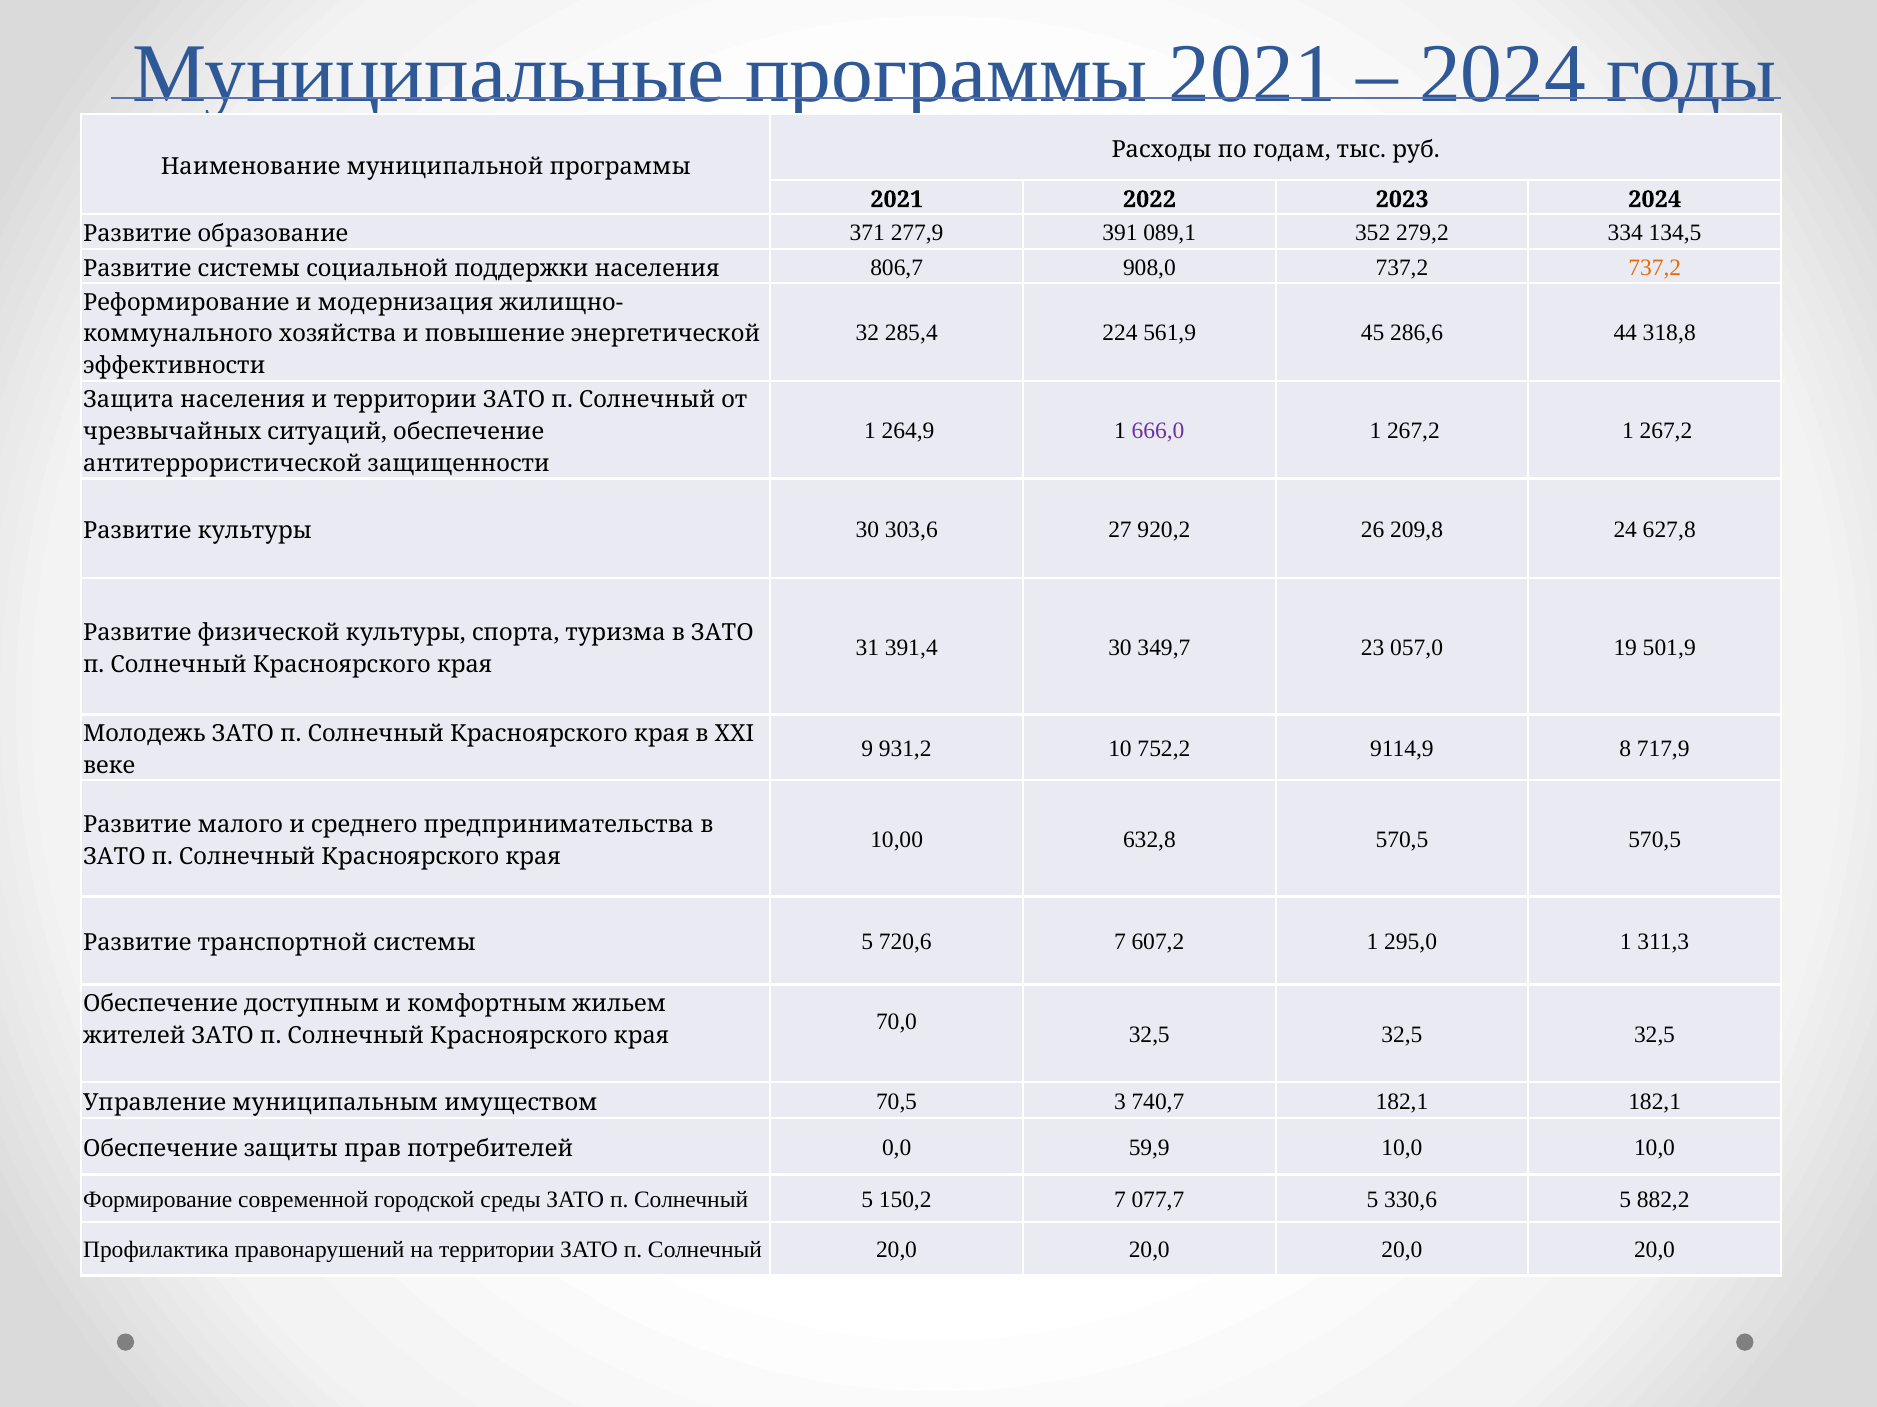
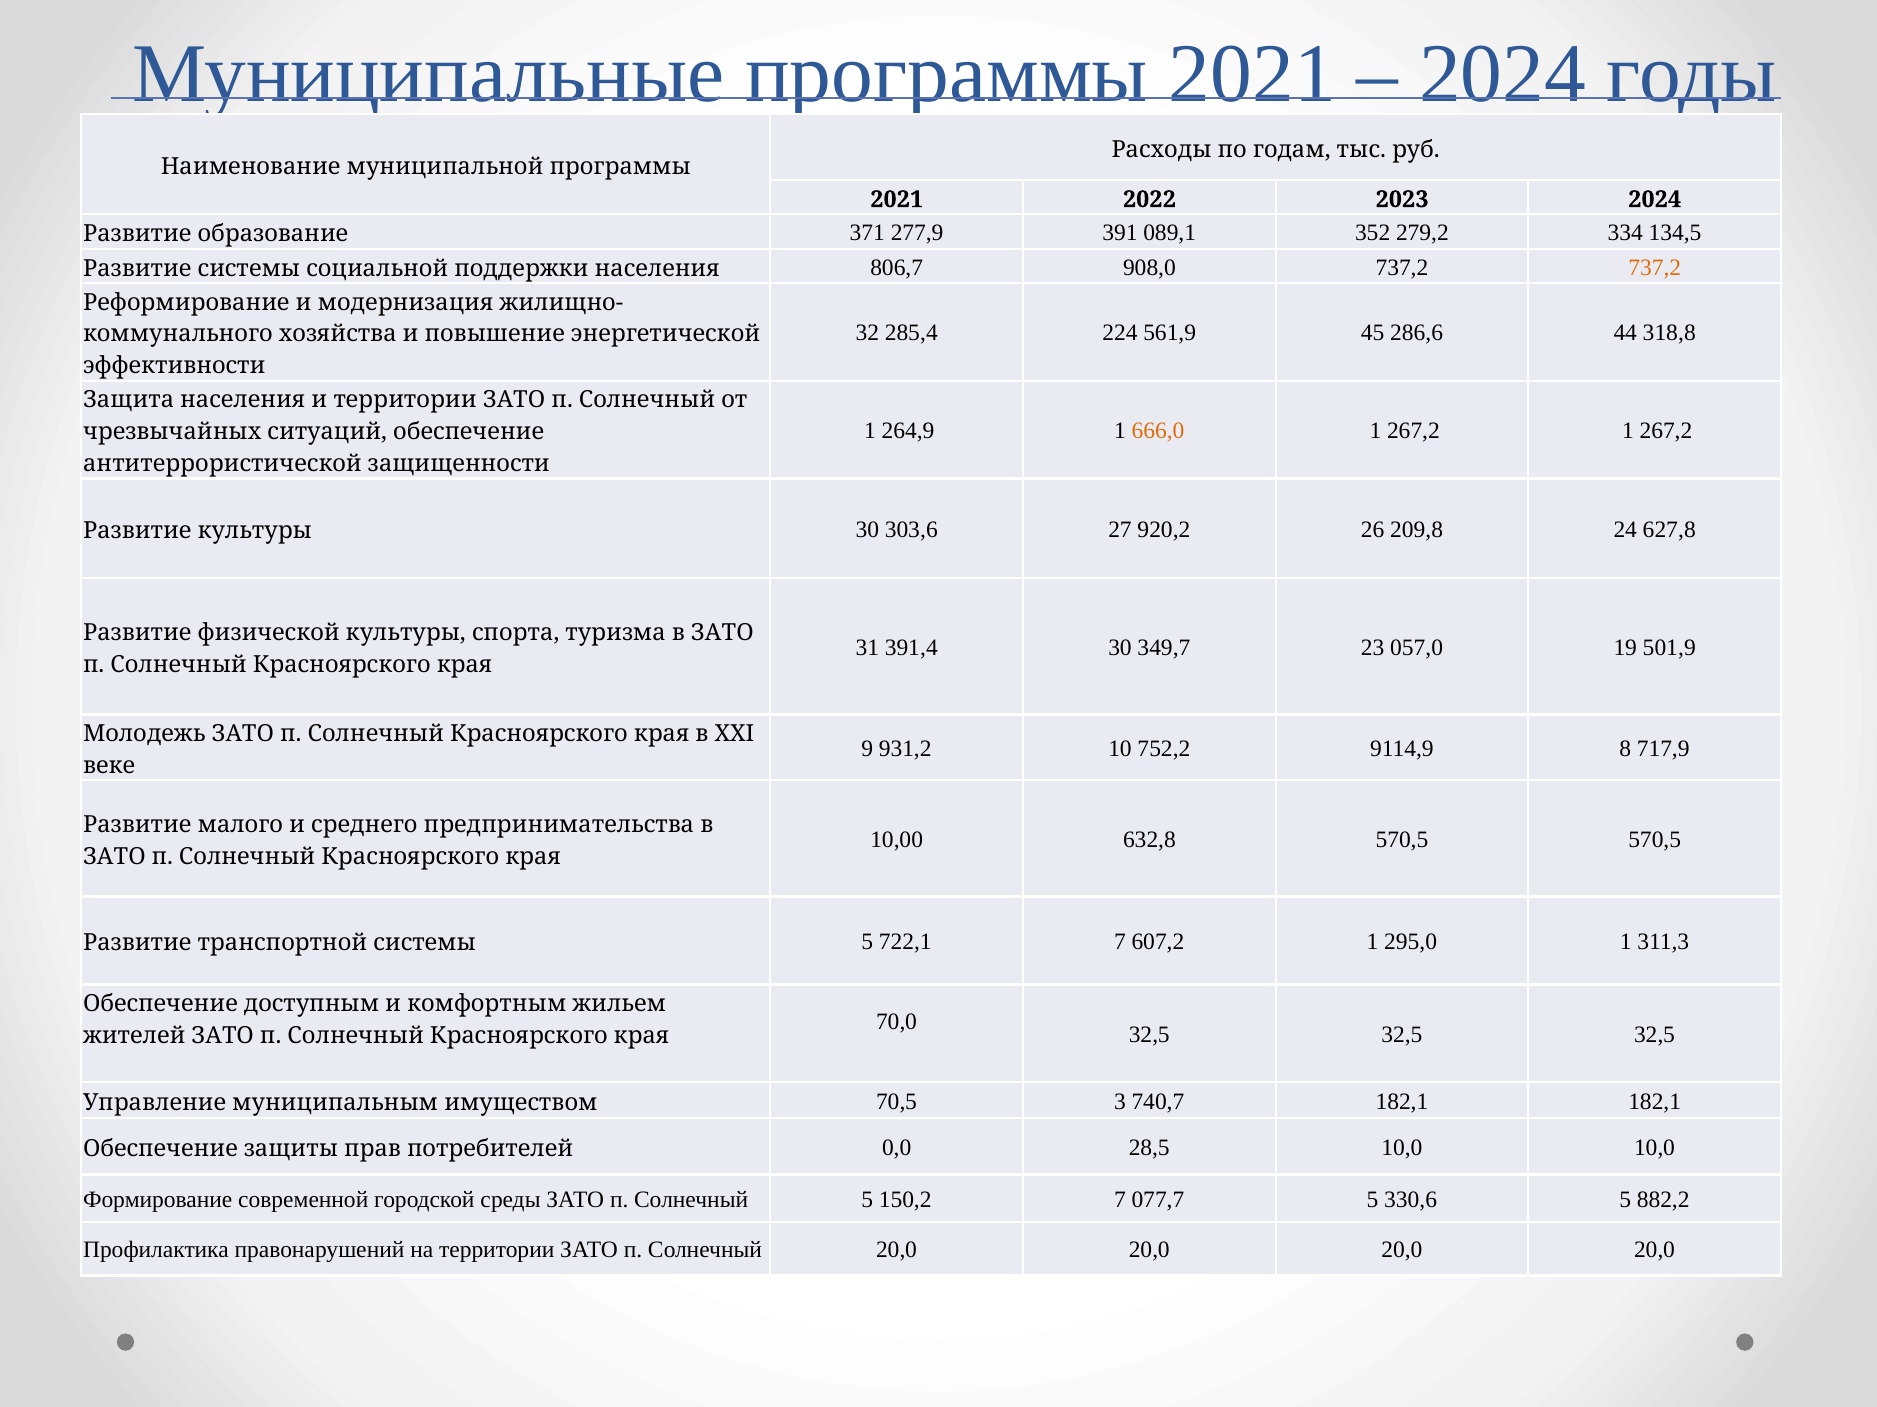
666,0 colour: purple -> orange (1158, 431)
720,6: 720,6 -> 722,1 (905, 942)
59,9: 59,9 -> 28,5 (1149, 1148)
